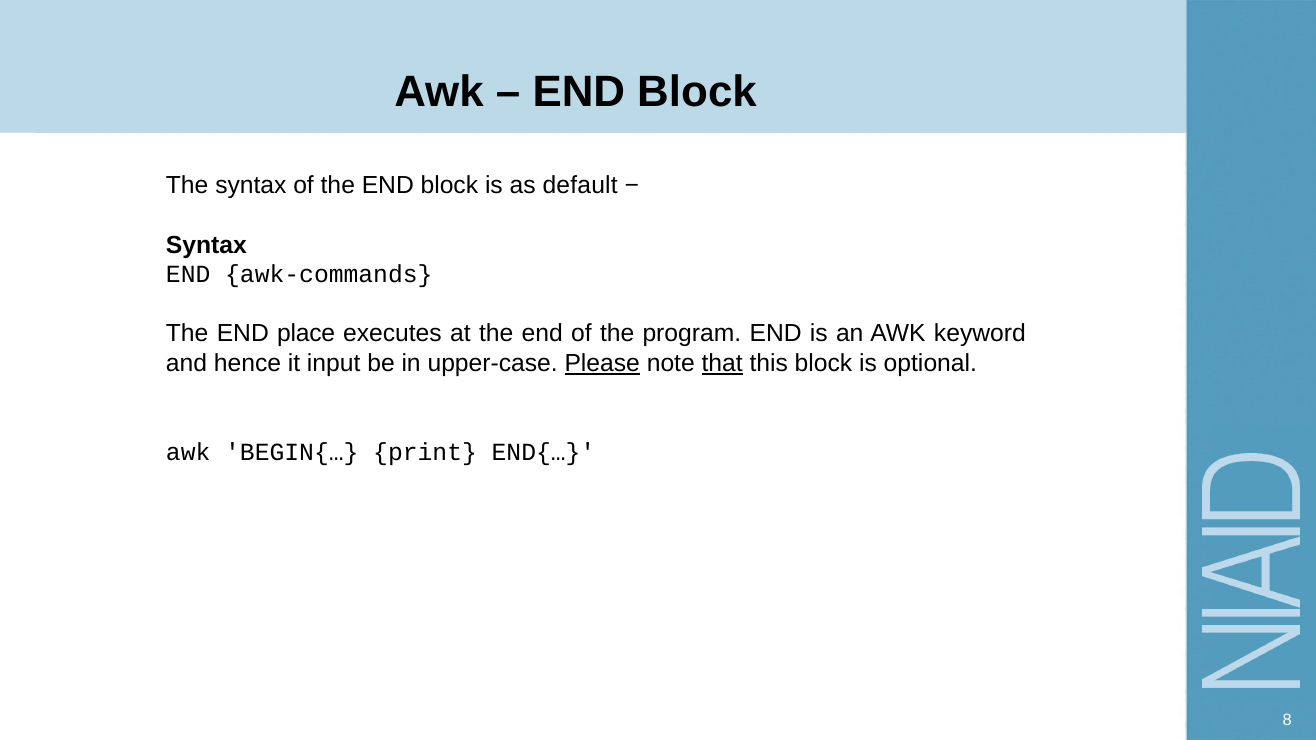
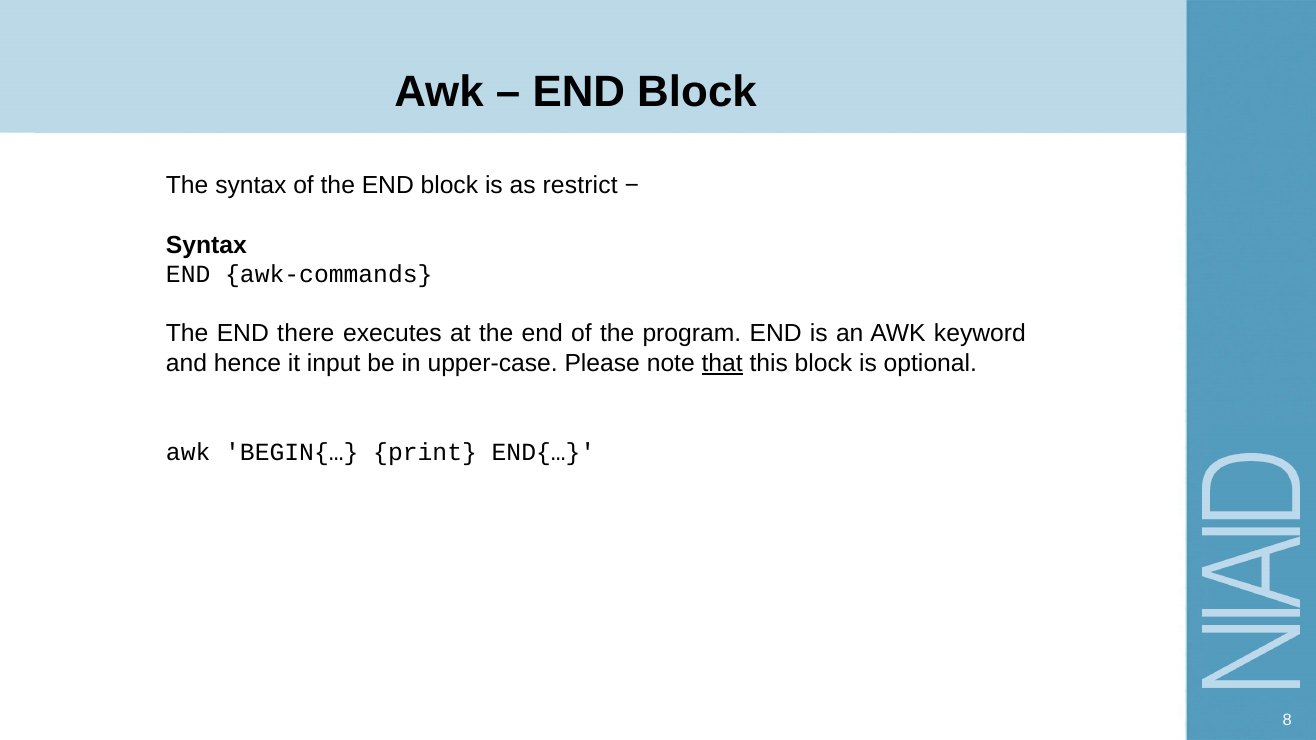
default: default -> restrict (580, 186)
place: place -> there (306, 334)
Please underline: present -> none (602, 363)
